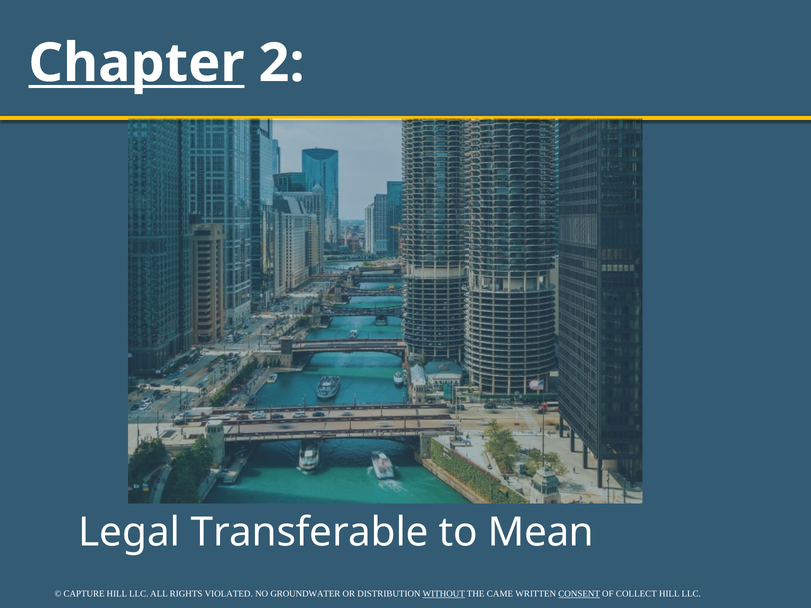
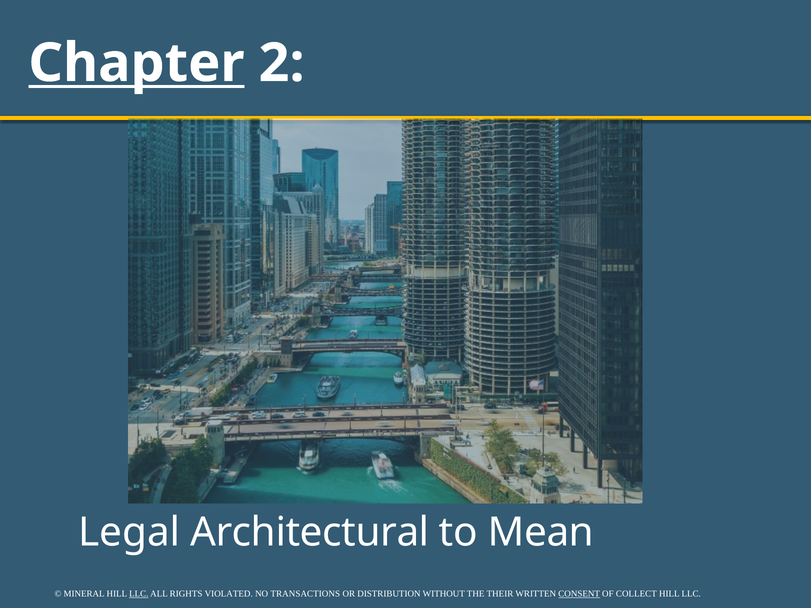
Transferable: Transferable -> Architectural (310, 533)
CAPTURE: CAPTURE -> MINERAL (84, 594)
LLC underline: none -> present (139, 594)
GROUNDWATER: GROUNDWATER -> TRANSACTIONS (305, 594)
WITHOUT underline: present -> none (444, 594)
CAME: CAME -> THEIR (500, 594)
